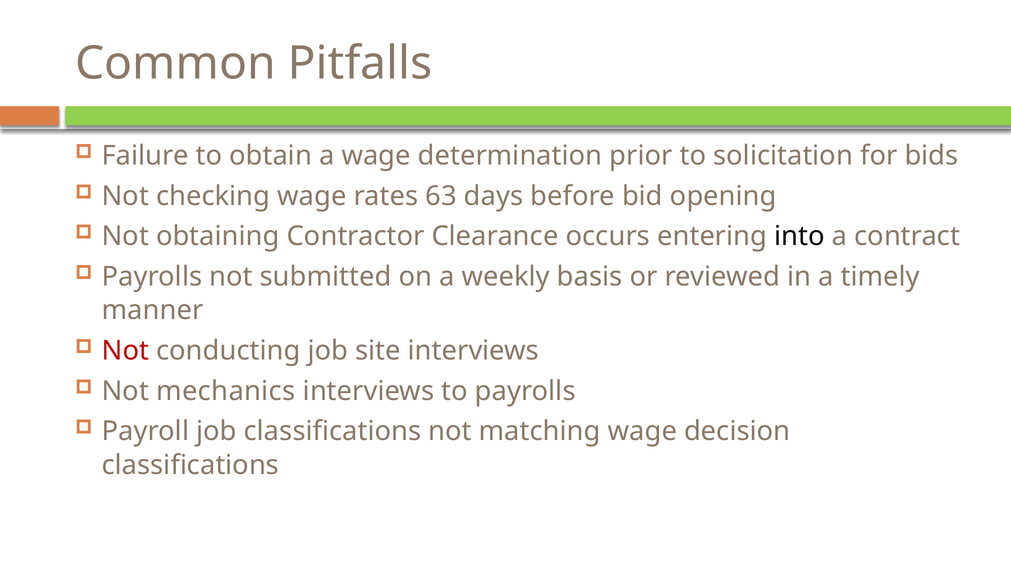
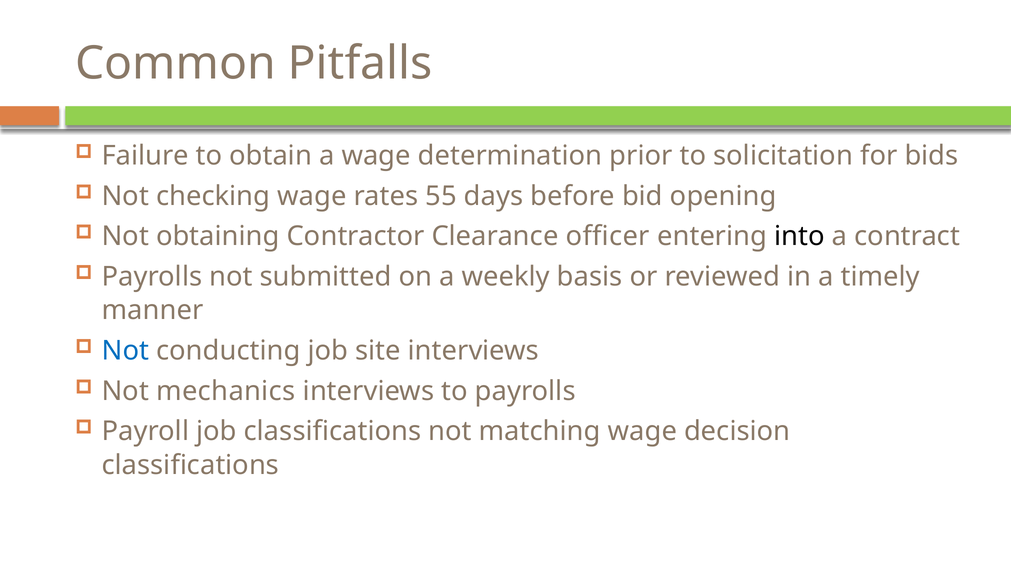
63: 63 -> 55 (441, 196)
occurs: occurs -> officer (608, 236)
Not colour: red -> blue (125, 351)
